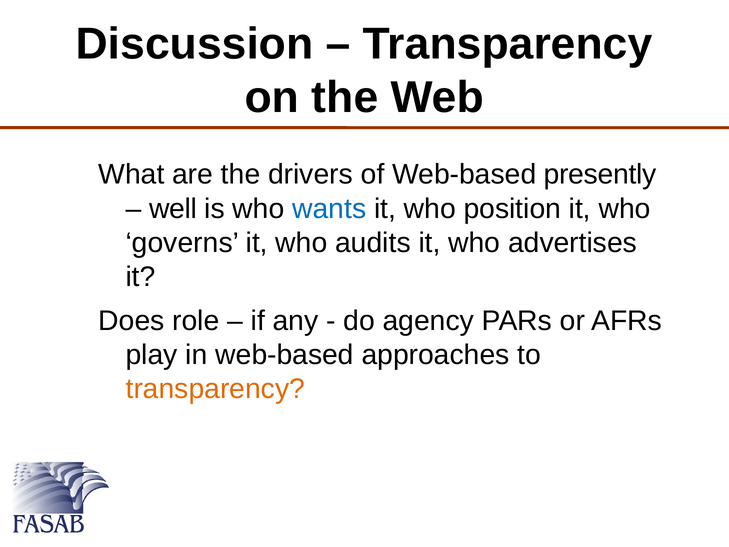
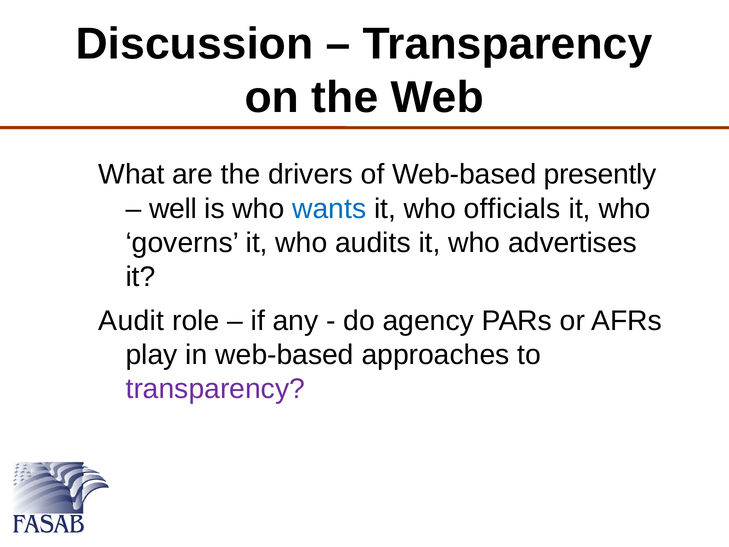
position: position -> officials (512, 209)
Does: Does -> Audit (131, 321)
transparency colour: orange -> purple (215, 389)
